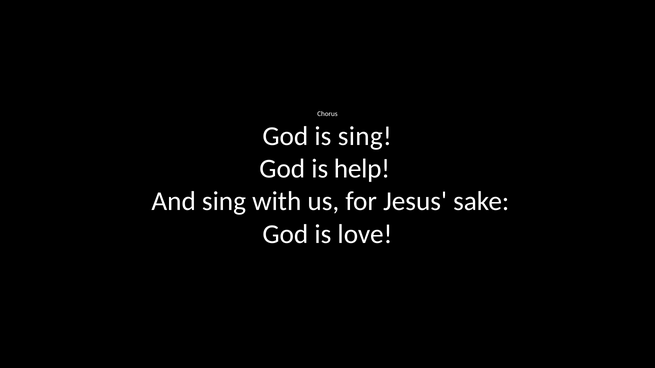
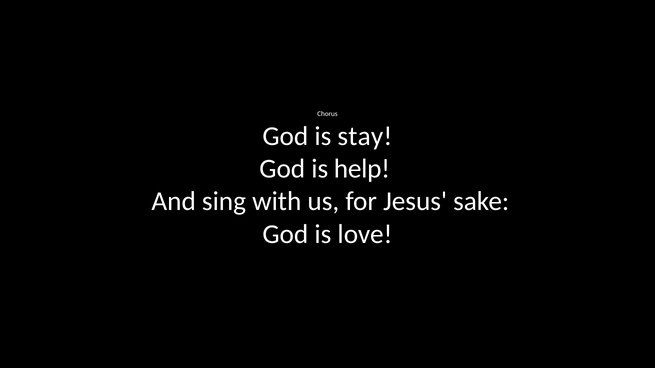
is sing: sing -> stay (365, 136)
